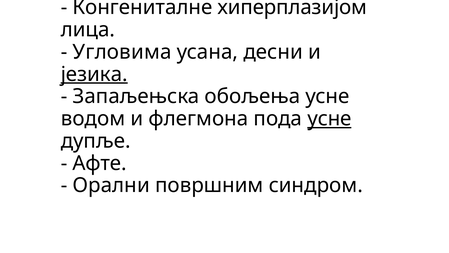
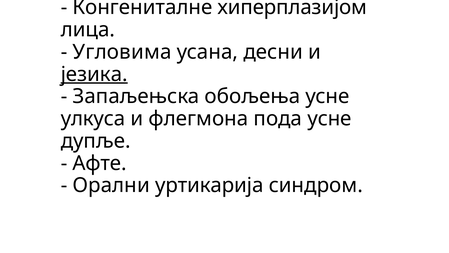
водом: водом -> улкуса (93, 119)
усне underline: present -> none (330, 119)
површним: површним -> уртикарија (209, 185)
